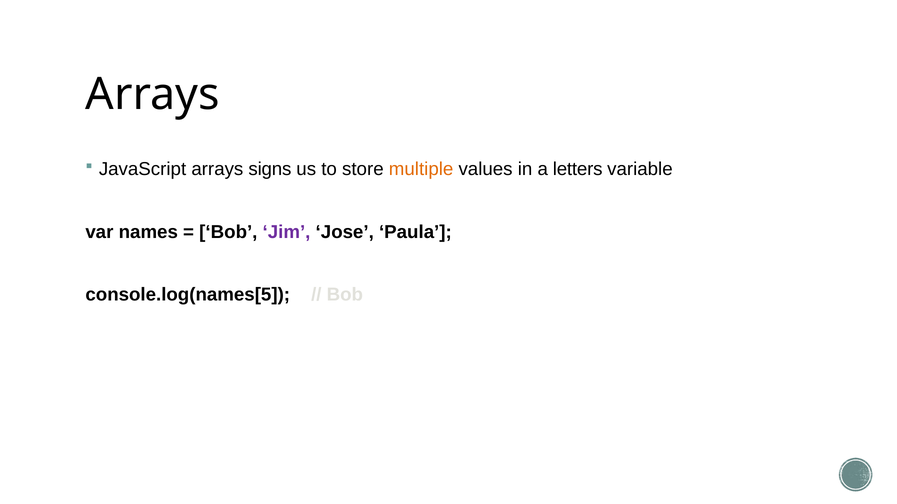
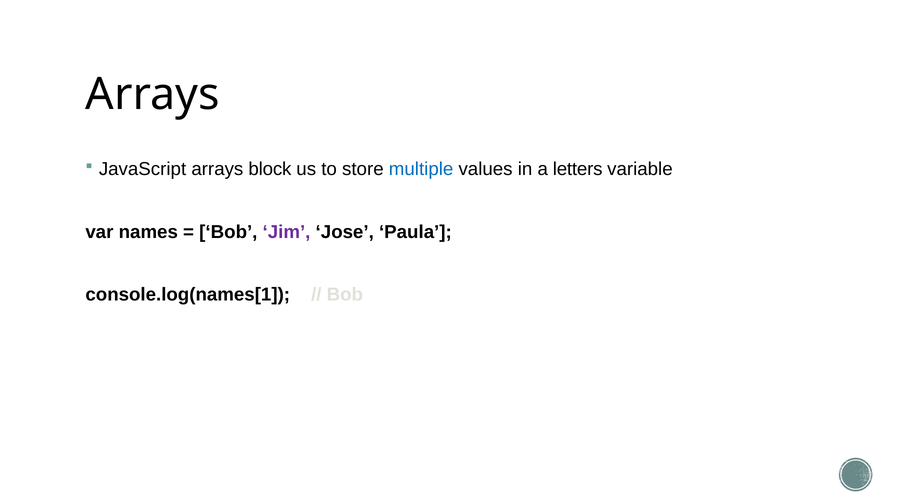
signs: signs -> block (270, 169)
multiple colour: orange -> blue (421, 169)
console.log(names[5: console.log(names[5 -> console.log(names[1 (188, 295)
